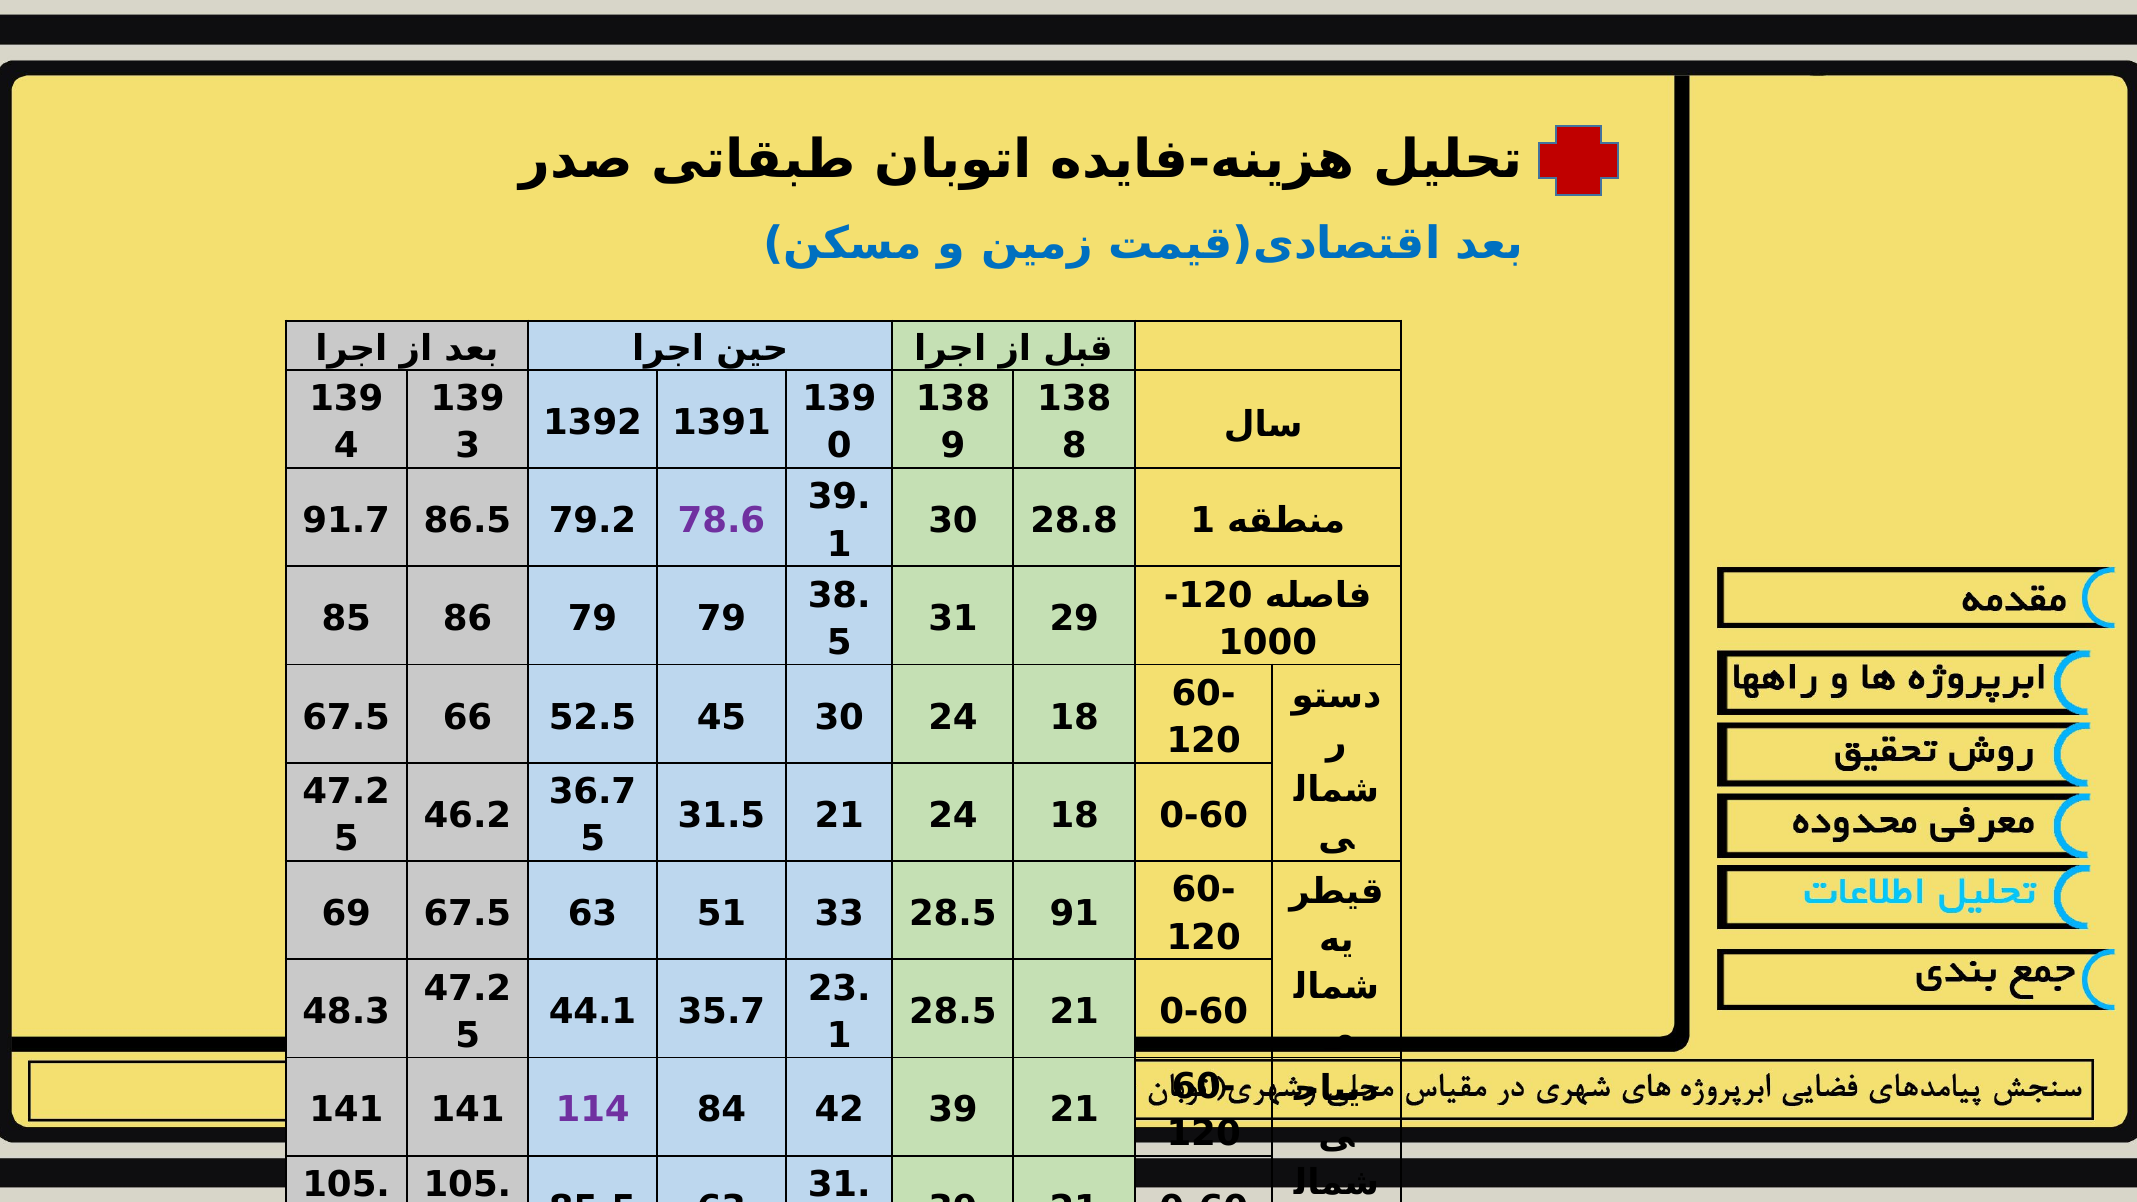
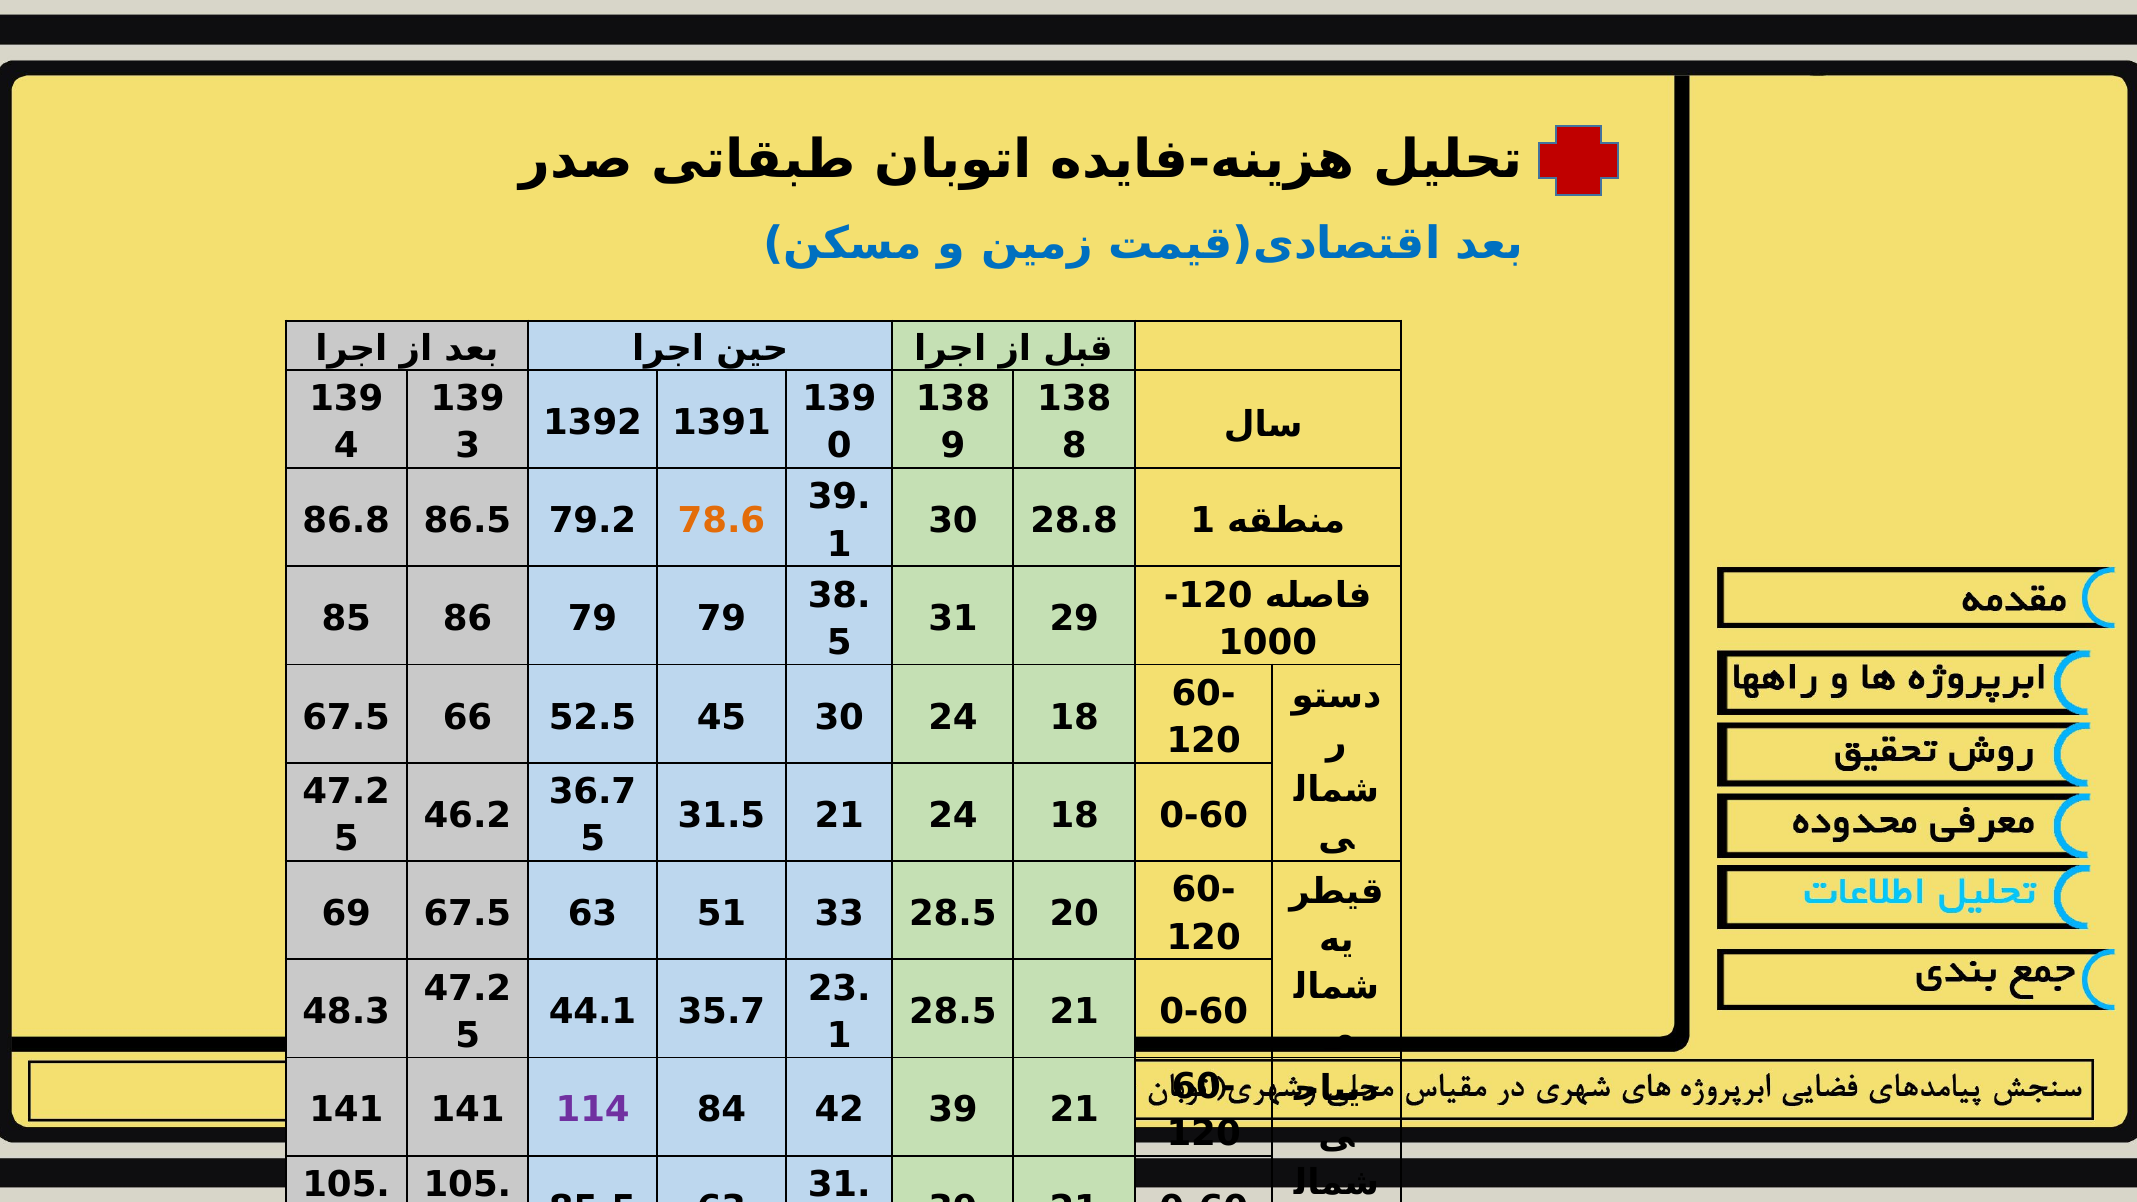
91.7: 91.7 -> 86.8 (346, 521)
78.6 colour: purple -> orange (721, 521)
91: 91 -> 20 (1074, 914)
